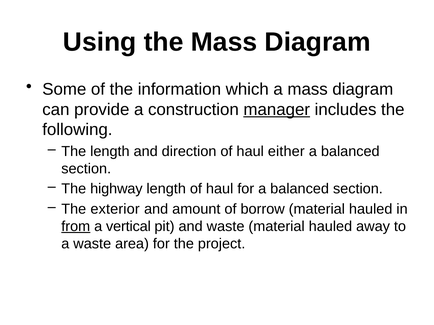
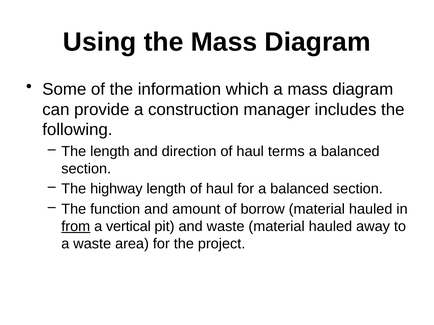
manager underline: present -> none (277, 110)
either: either -> terms (286, 151)
exterior: exterior -> function (115, 209)
